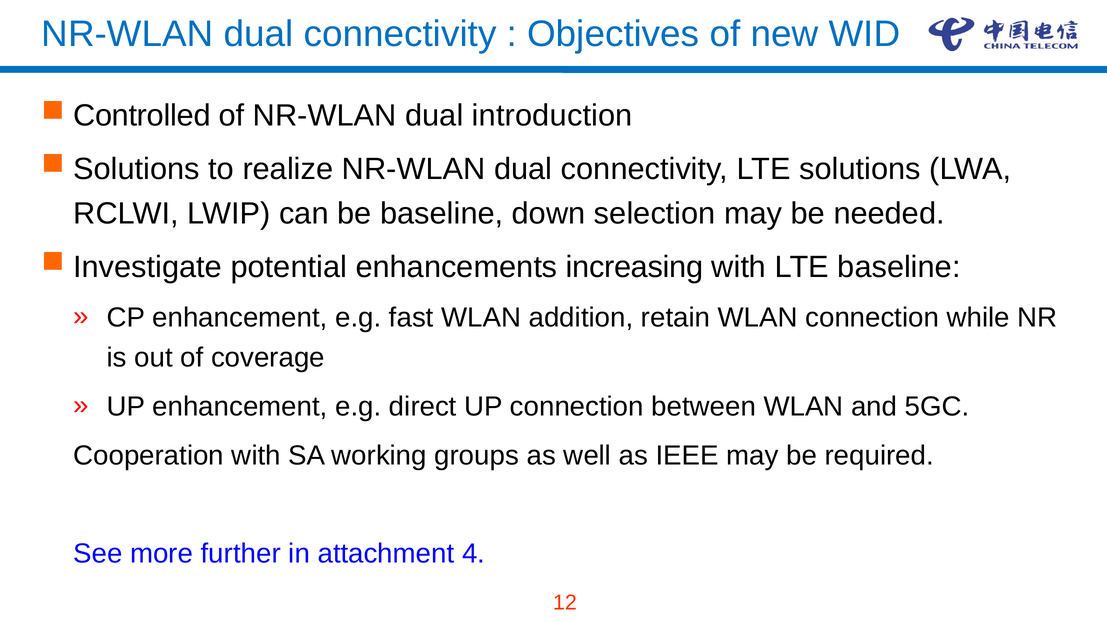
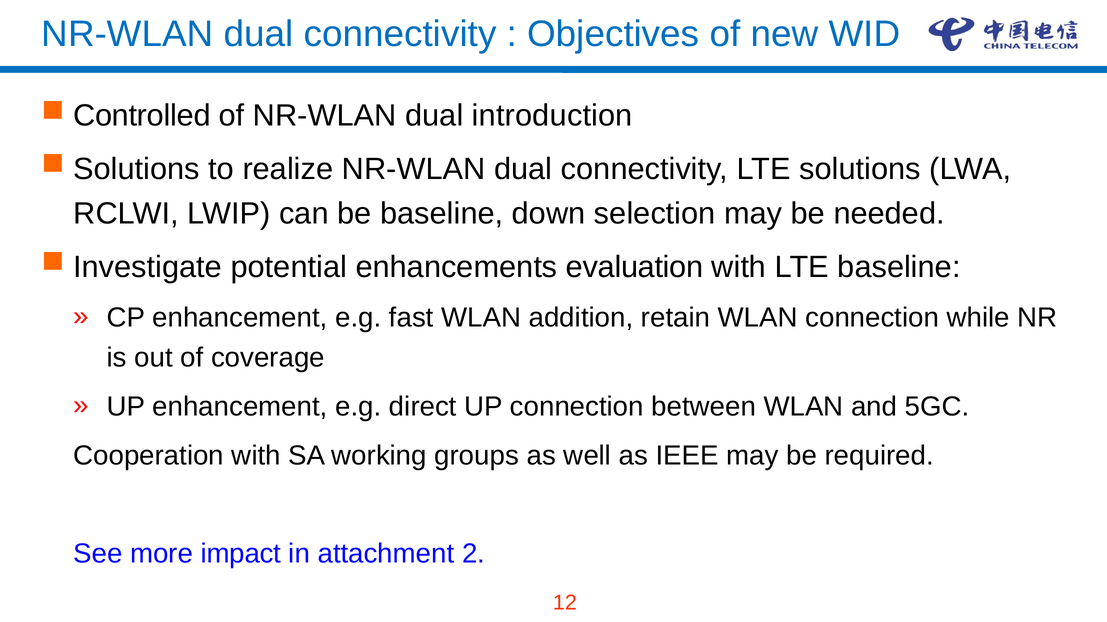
increasing: increasing -> evaluation (635, 267)
further: further -> impact (241, 554)
4: 4 -> 2 (474, 554)
